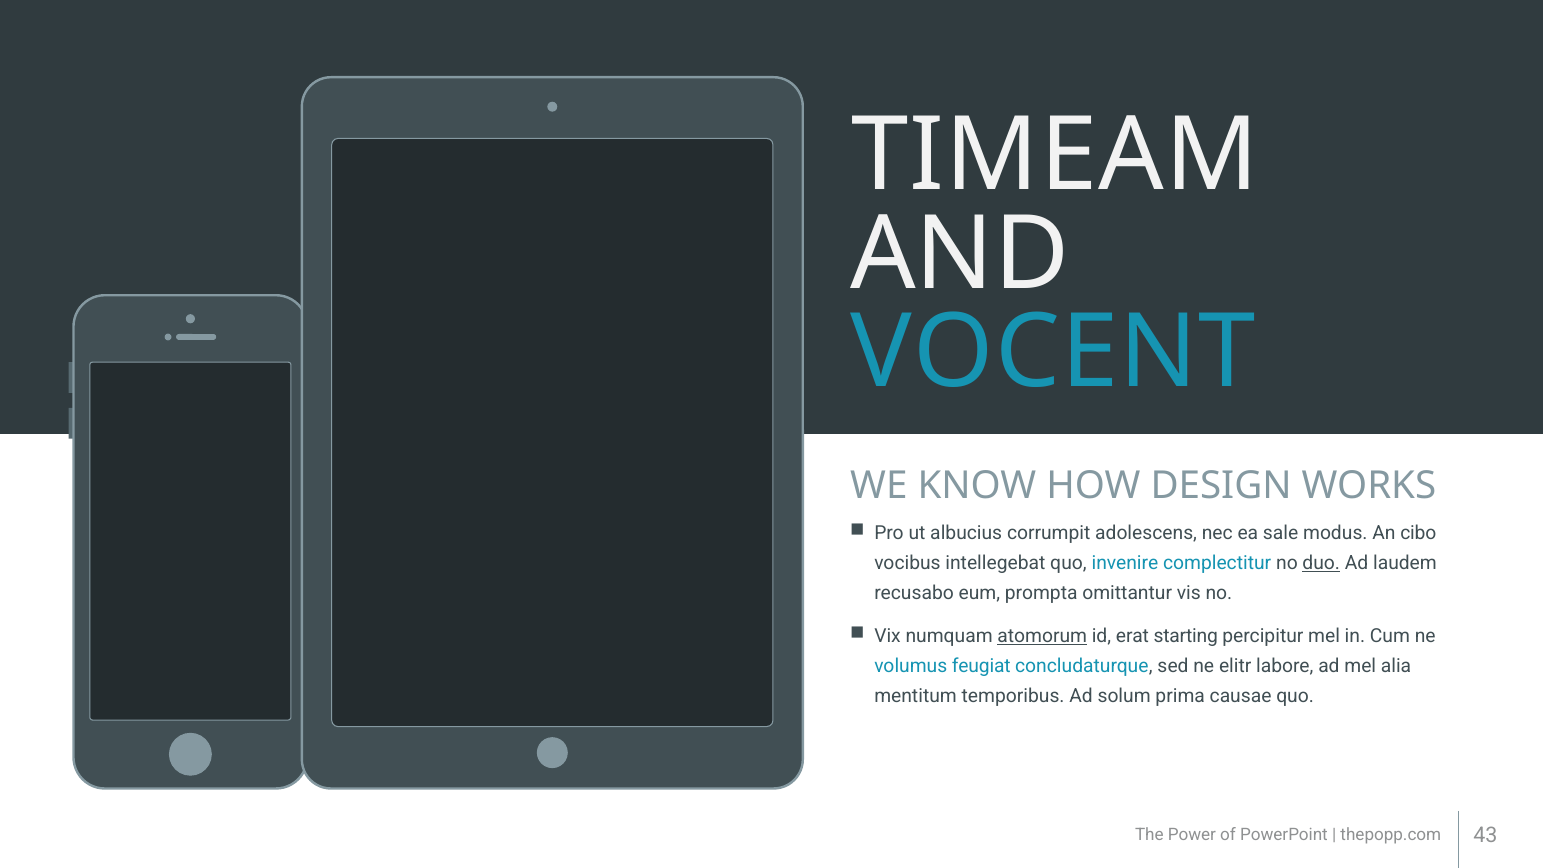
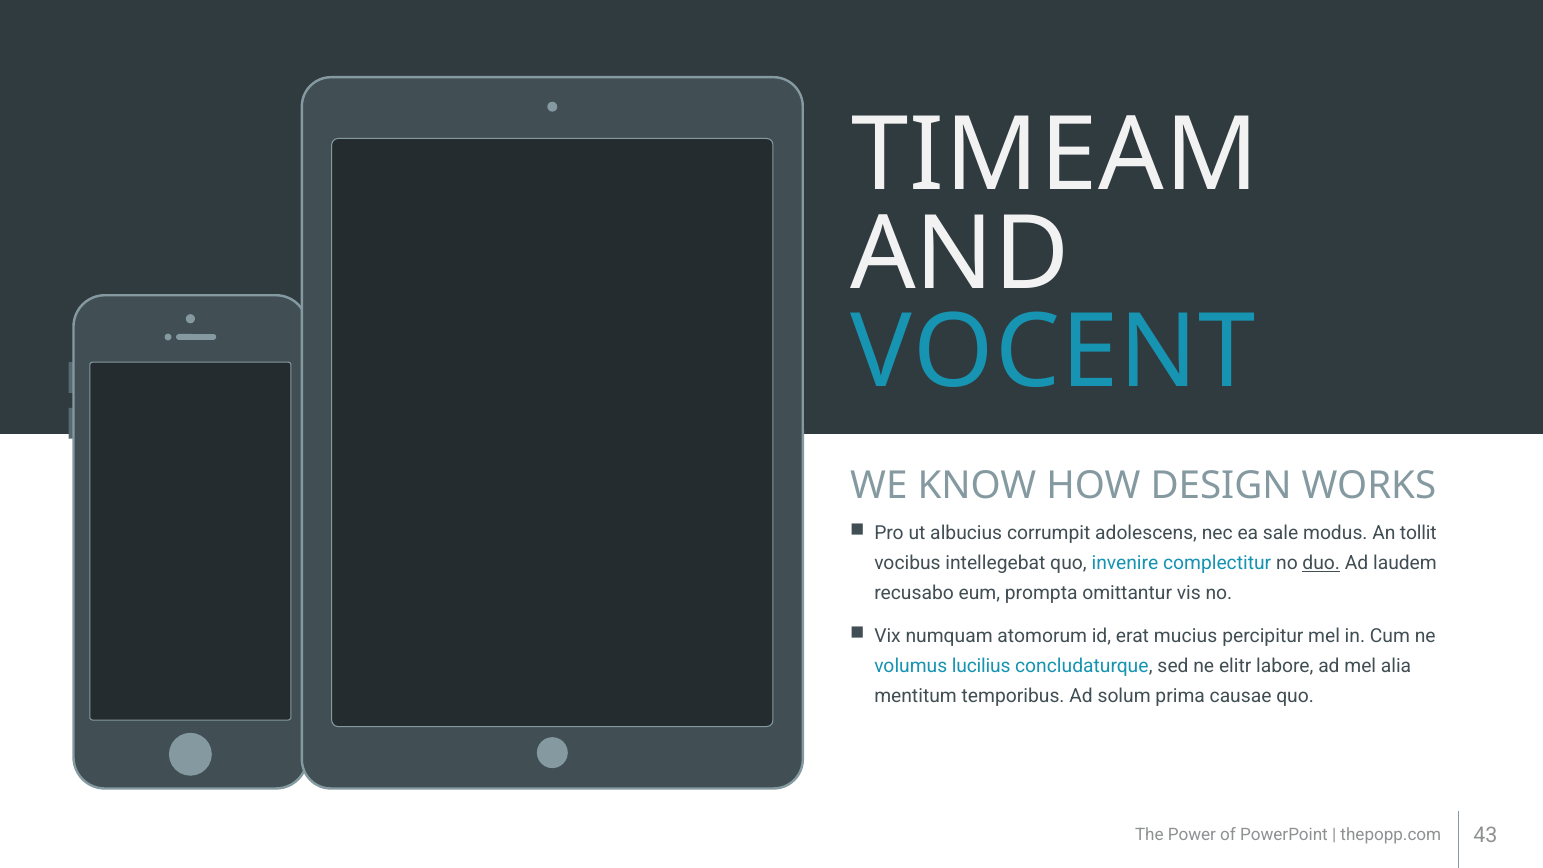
cibo: cibo -> tollit (1418, 533)
atomorum underline: present -> none (1042, 636)
starting: starting -> mucius (1186, 636)
feugiat: feugiat -> lucilius (981, 666)
